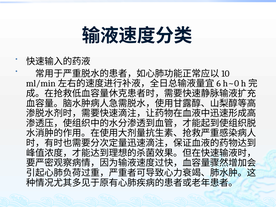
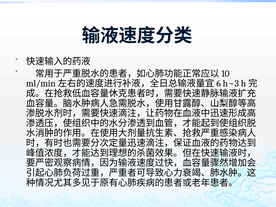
h~0: h~0 -> h~3 (231, 84)
